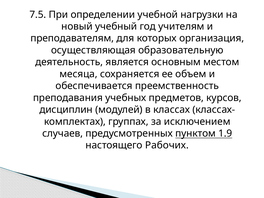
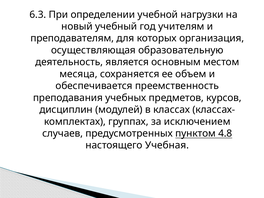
7.5: 7.5 -> 6.3 (38, 15)
1.9: 1.9 -> 4.8 (225, 133)
Рабочих: Рабочих -> Учебная (167, 145)
